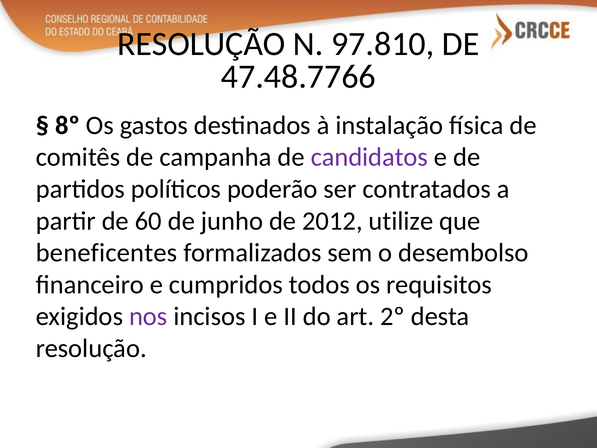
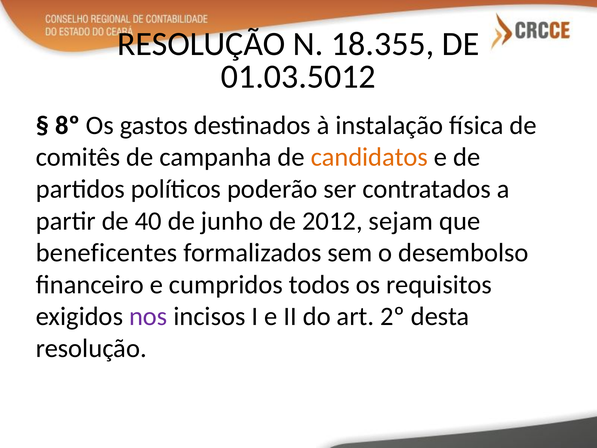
97.810: 97.810 -> 18.355 (383, 44)
47.48.7766: 47.48.7766 -> 01.03.5012 (298, 77)
candidatos colour: purple -> orange (369, 157)
60: 60 -> 40 (148, 221)
utilize: utilize -> sejam (401, 221)
